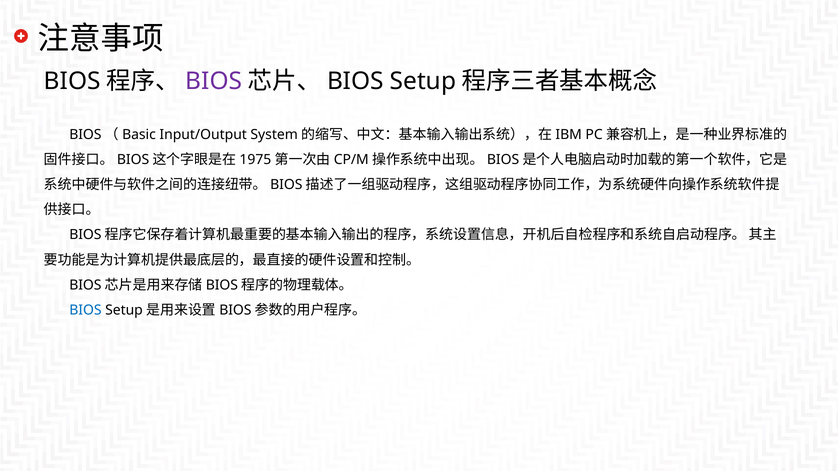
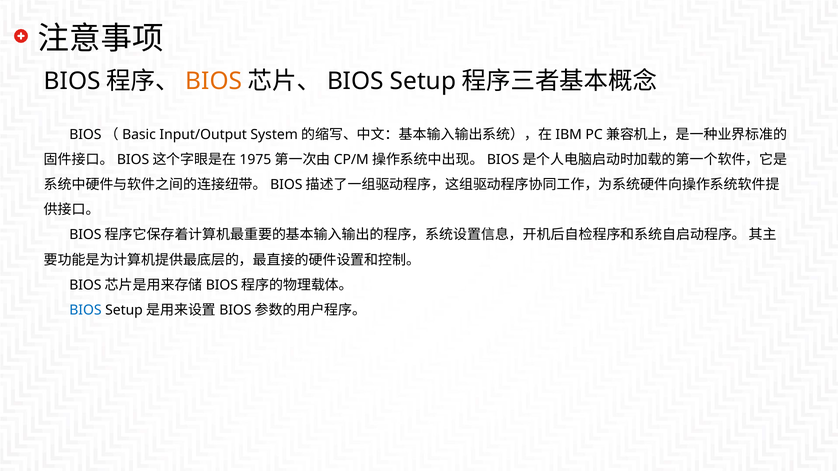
BIOS colour: purple -> orange (214, 81)
